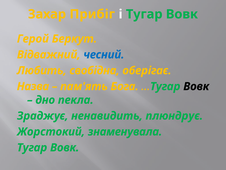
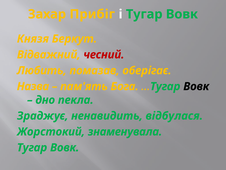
Герой: Герой -> Князя (33, 39)
чесний colour: blue -> red (104, 55)
свобідна: свобідна -> помазав (94, 70)
плюндрує: плюндрує -> відбулася (174, 116)
